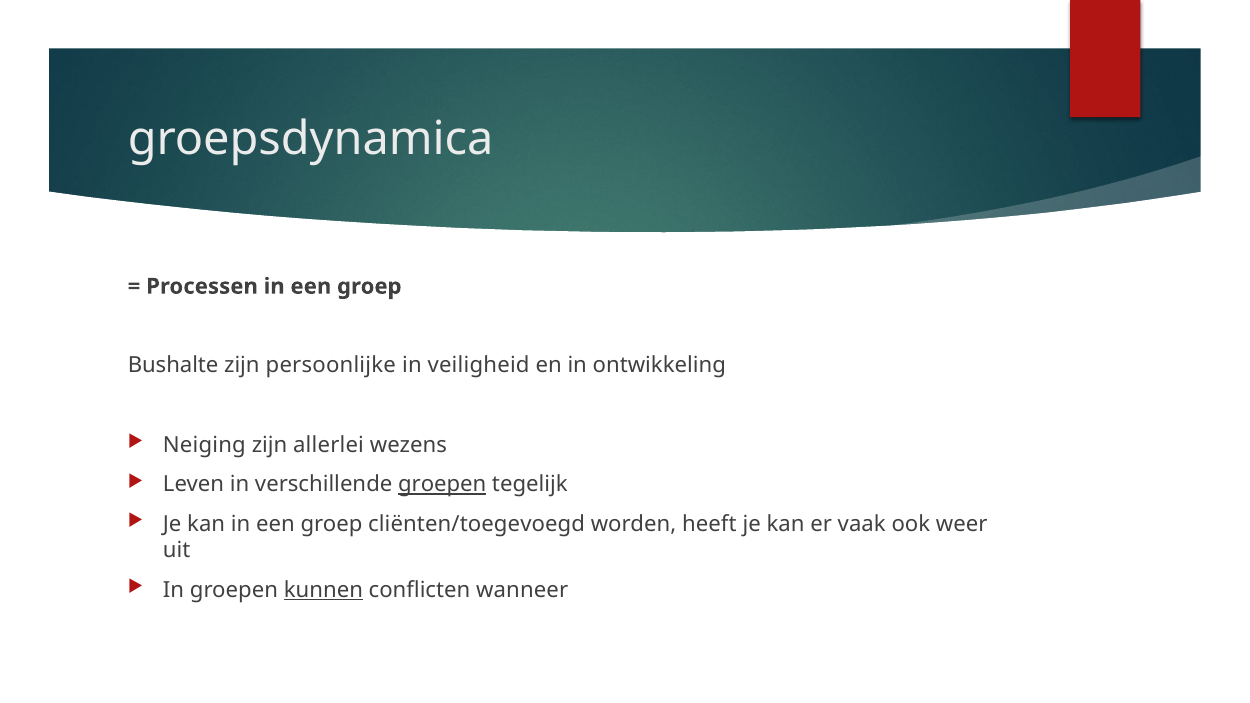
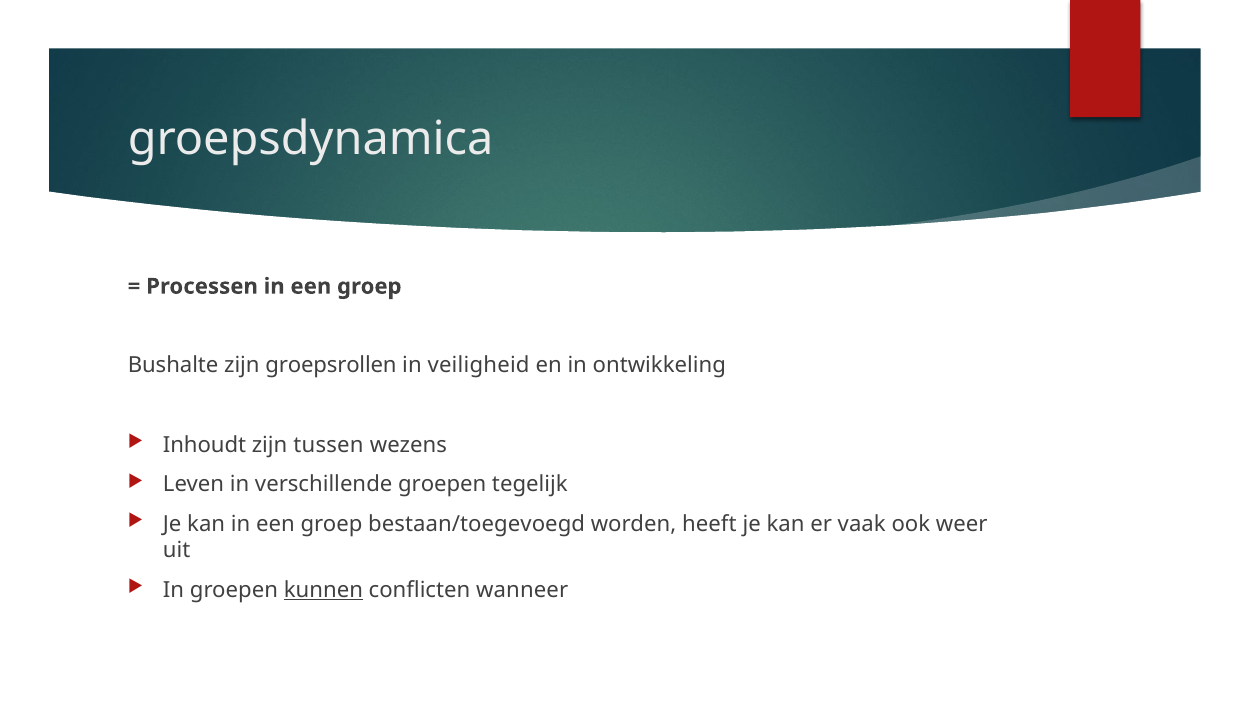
persoonlijke: persoonlijke -> groepsrollen (331, 366)
Neiging: Neiging -> Inhoudt (204, 445)
allerlei: allerlei -> tussen (329, 445)
groepen underline: present -> none (442, 484)
cliënten/toegevoegd: cliënten/toegevoegd -> bestaan/toegevoegd (477, 524)
